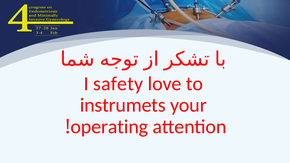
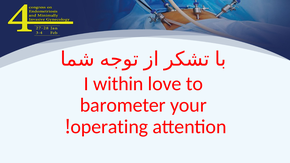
safety: safety -> within (118, 84)
instrumets: instrumets -> barometer (123, 105)
